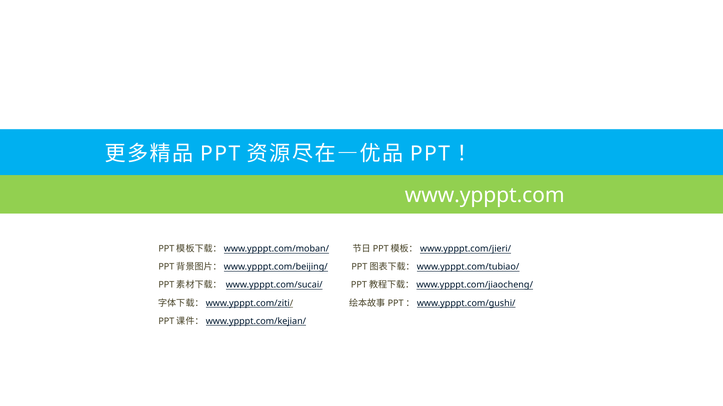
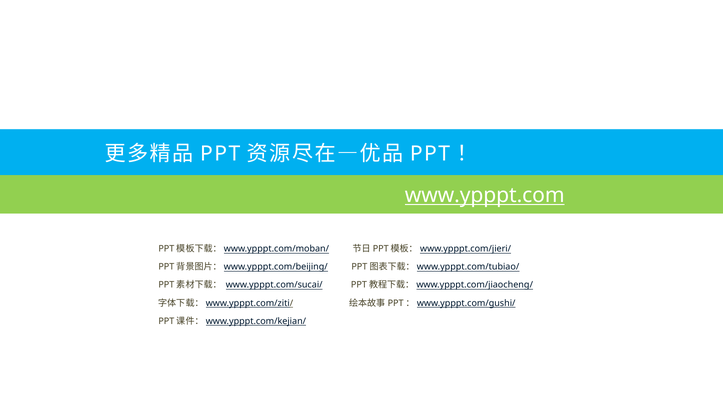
www.ypppt.com underline: none -> present (485, 196)
